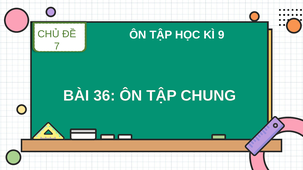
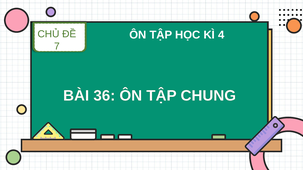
9: 9 -> 4 (221, 35)
